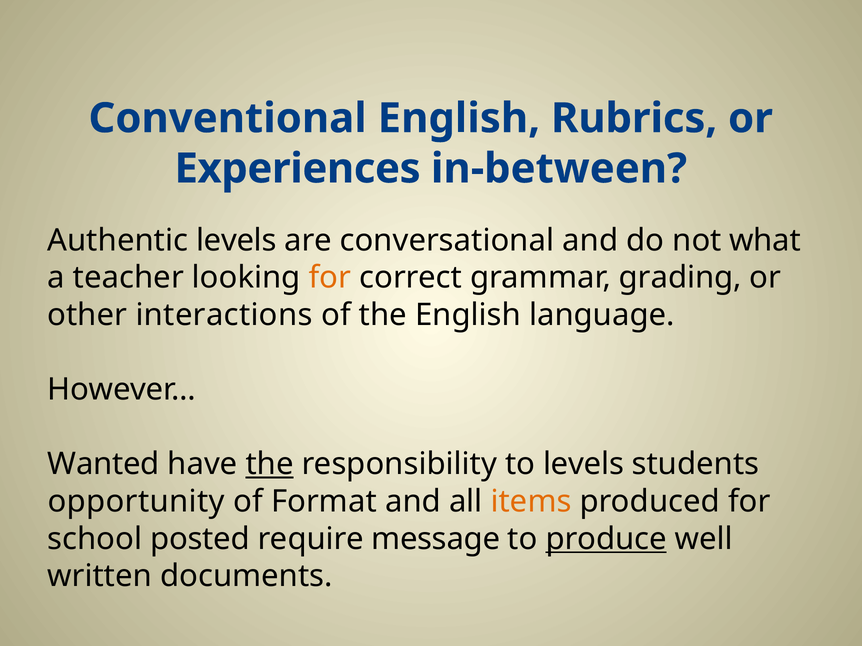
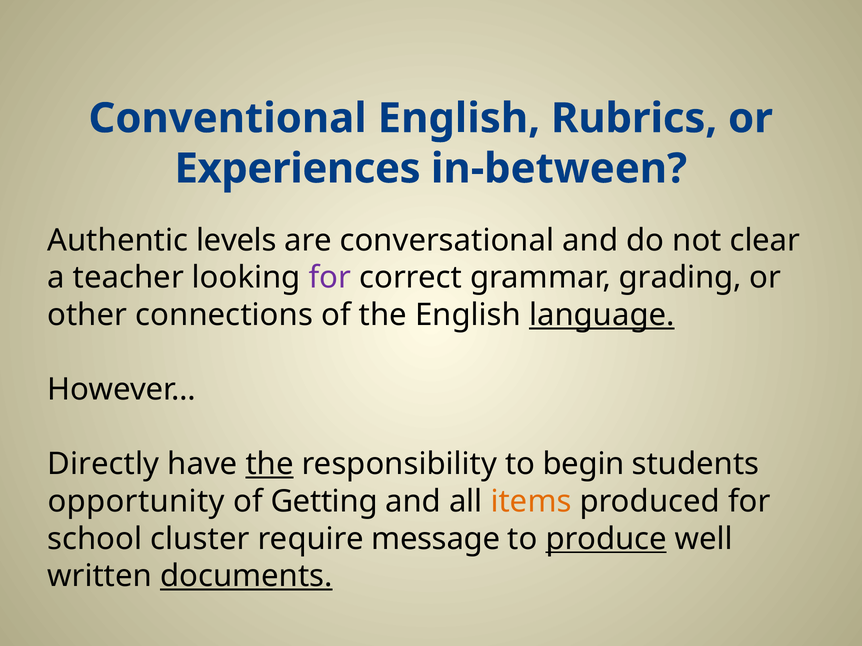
what: what -> clear (765, 241)
for colour: orange -> purple (330, 278)
interactions: interactions -> connections (224, 315)
language underline: none -> present (602, 315)
Wanted: Wanted -> Directly (103, 465)
to levels: levels -> begin (584, 465)
Format: Format -> Getting (324, 502)
posted: posted -> cluster (200, 539)
documents underline: none -> present (246, 577)
